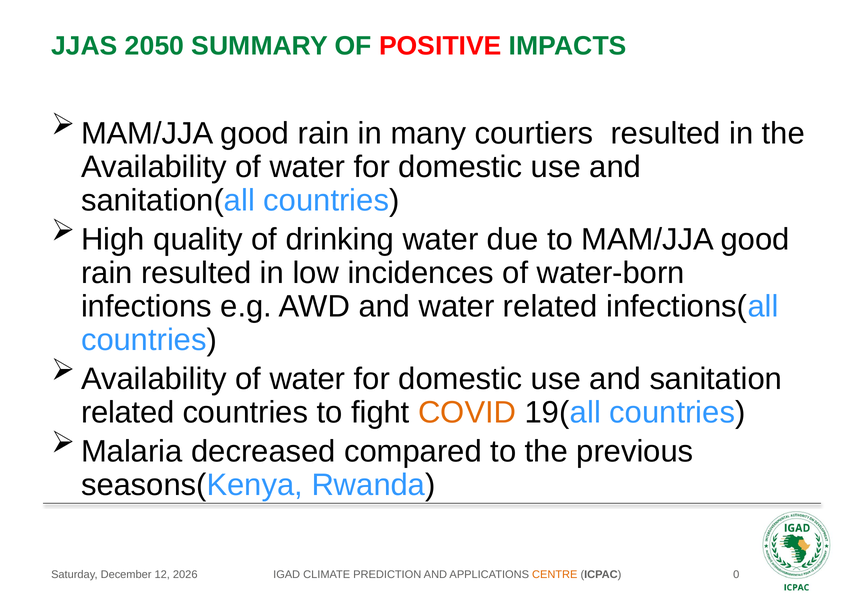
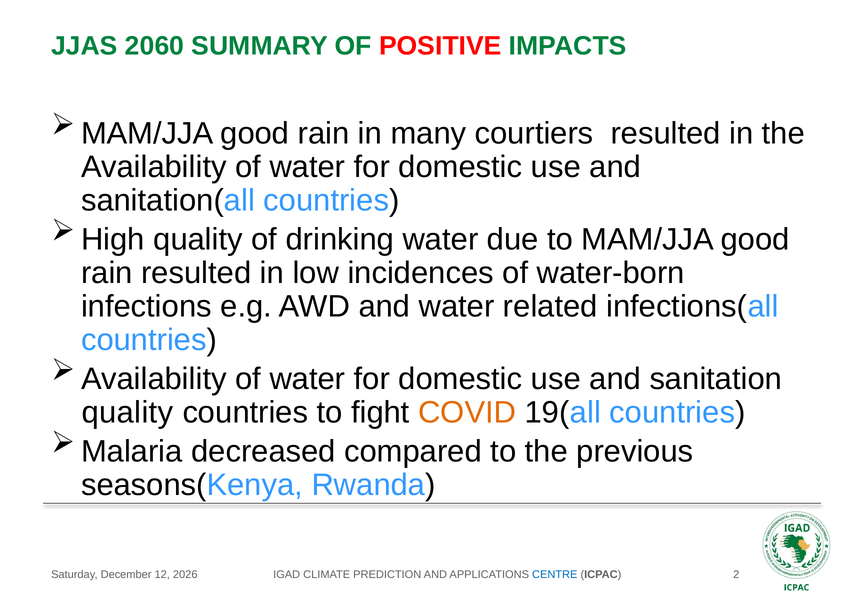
2050: 2050 -> 2060 (155, 46)
related: related -> quality (127, 413)
CENTRE colour: orange -> blue (555, 574)
0: 0 -> 2 (736, 574)
